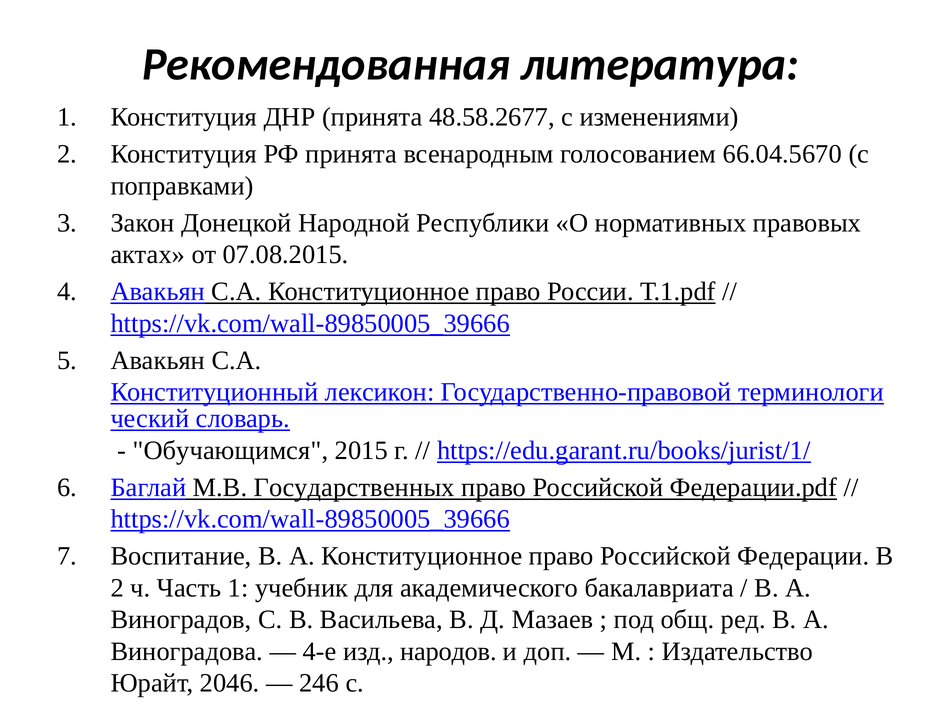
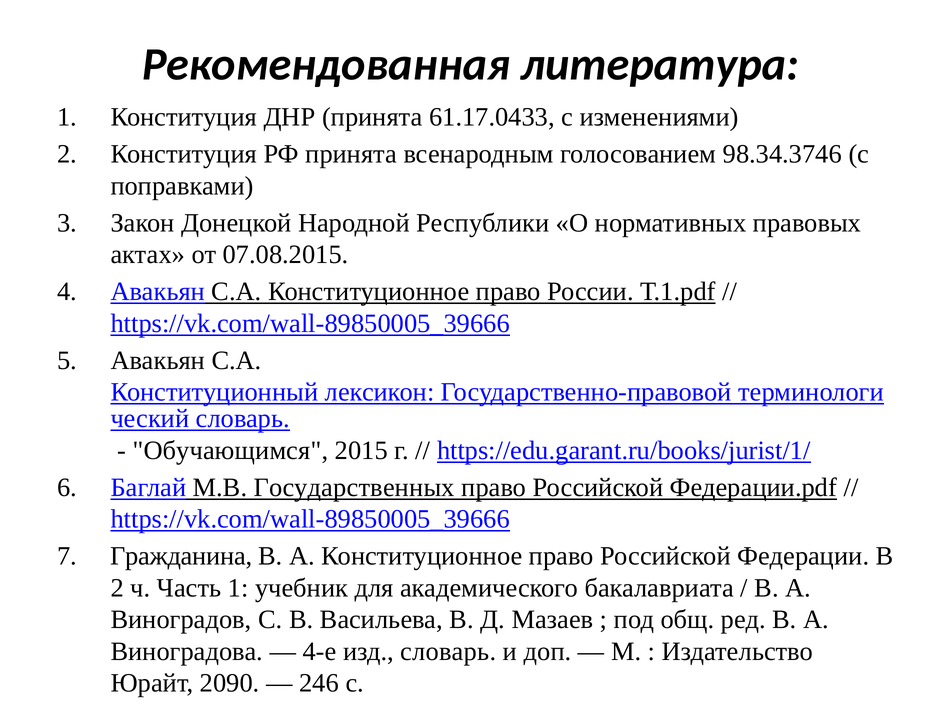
48.58.2677: 48.58.2677 -> 61.17.0433 (492, 117)
66.04.5670: 66.04.5670 -> 98.34.3746 (782, 154)
Воспитание: Воспитание -> Гражданина (181, 556)
изд народов: народов -> словарь (448, 651)
2046: 2046 -> 2090 (230, 683)
